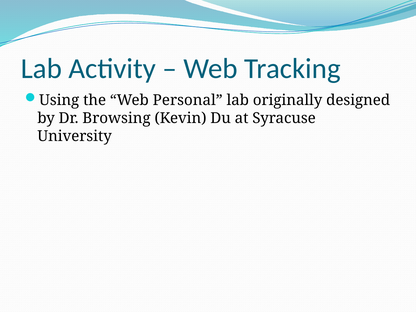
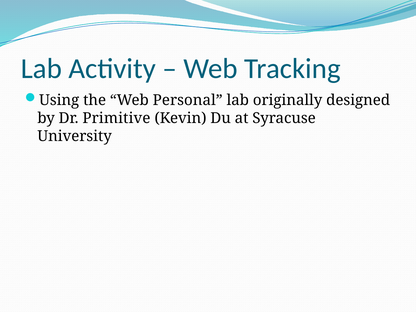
Browsing: Browsing -> Primitive (116, 118)
